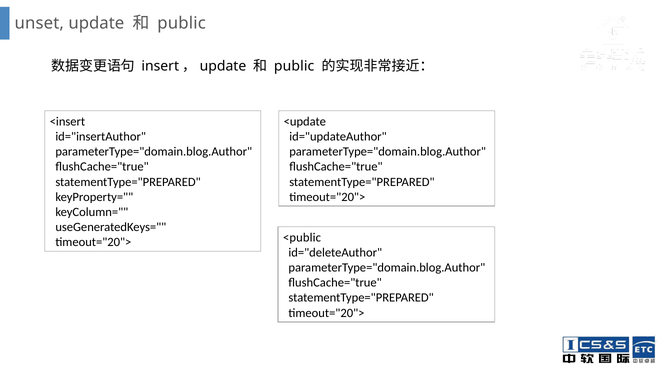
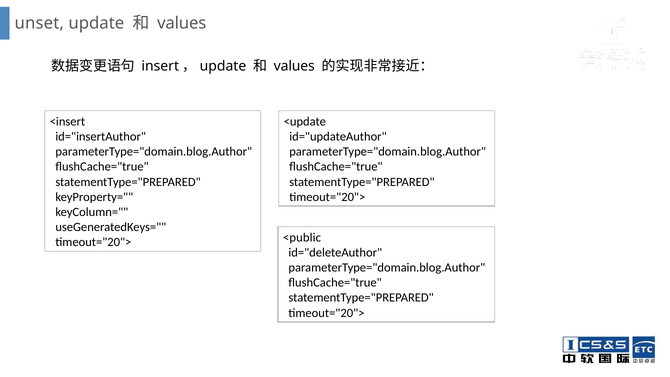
public: public -> values (182, 23)
public: public -> values (294, 66)
